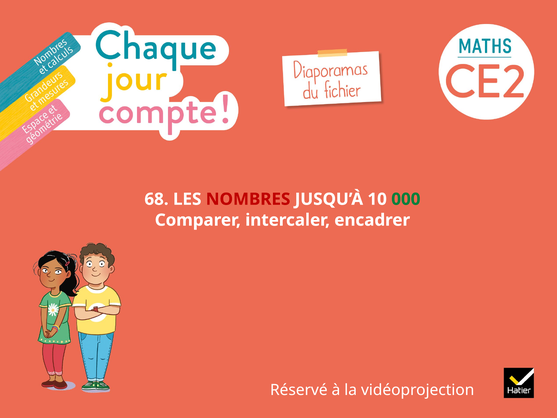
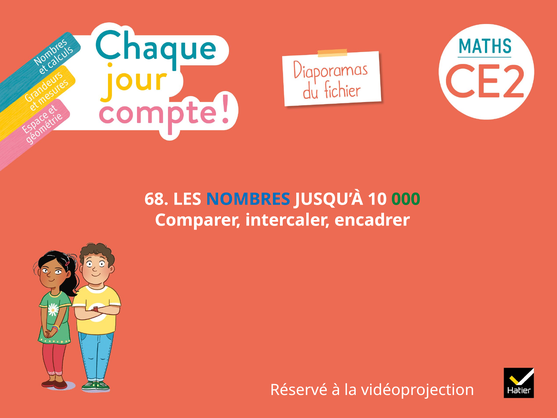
NOMBRES colour: red -> blue (248, 199)
